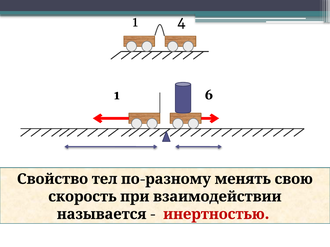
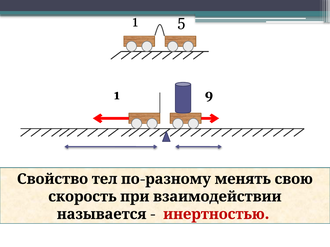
4: 4 -> 5 (181, 22)
6: 6 -> 9 (209, 95)
